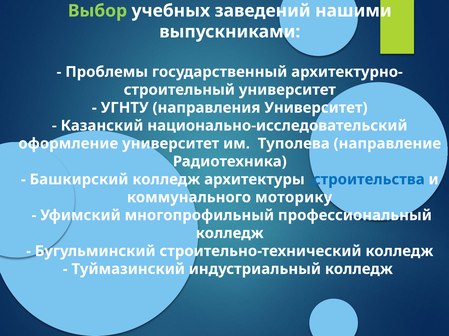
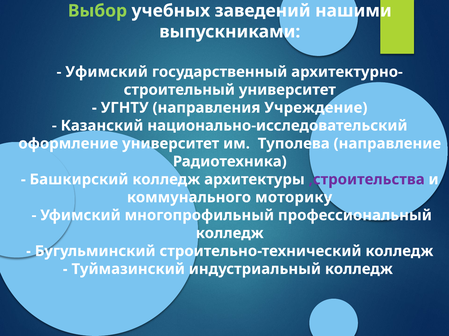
Проблемы: Проблемы -> Уфимский (107, 72)
направления Университет: Университет -> Учреждение (316, 108)
,строительства colour: blue -> purple (367, 180)
